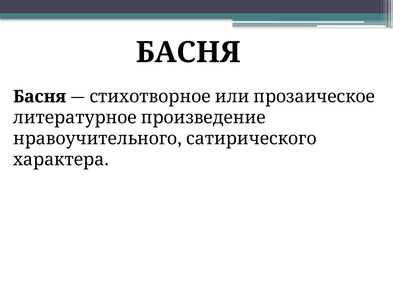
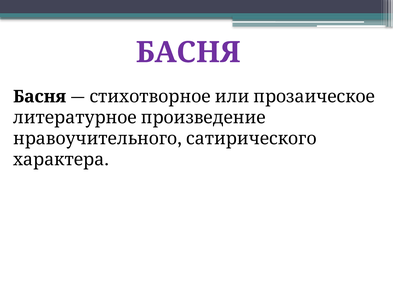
БАСНЯ colour: black -> purple (188, 52)
